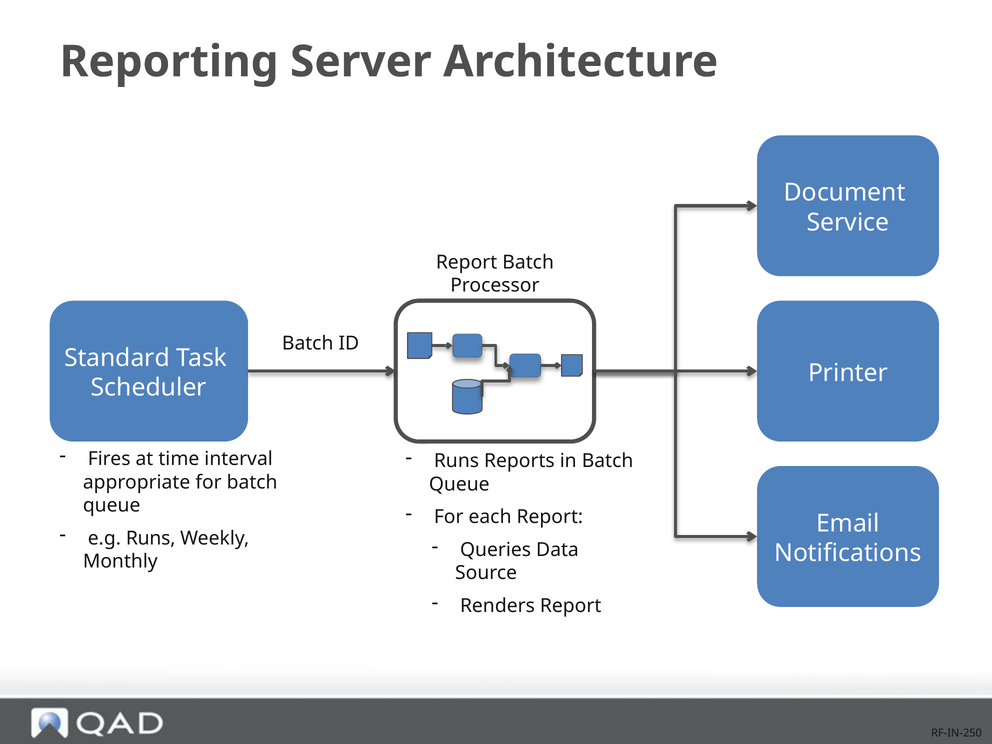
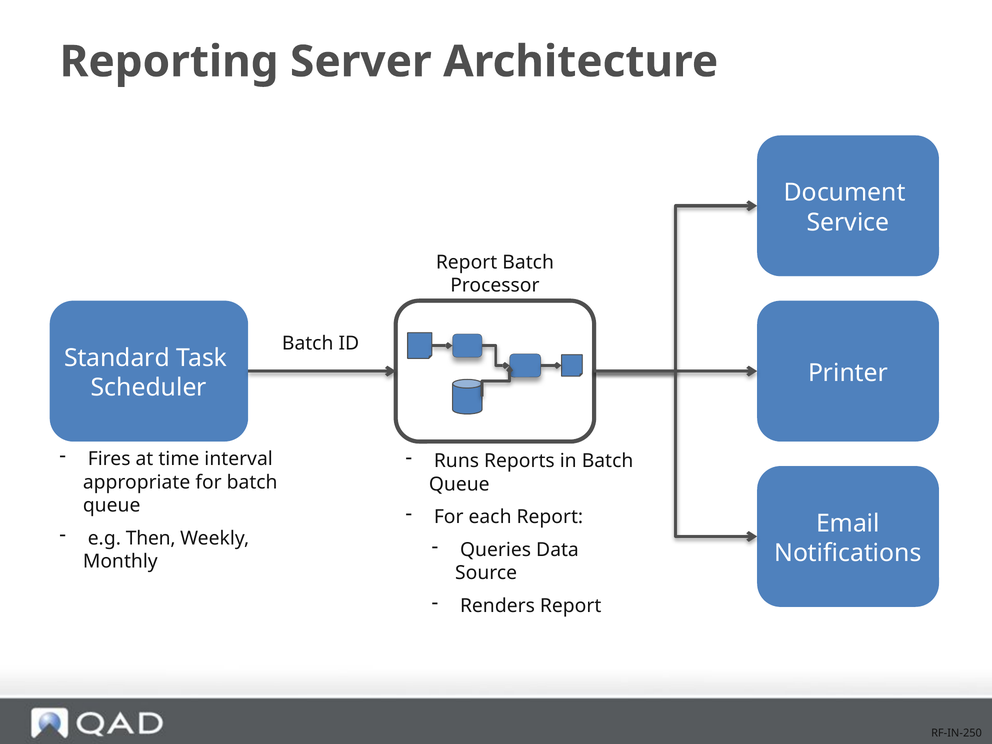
e.g Runs: Runs -> Then (151, 538)
